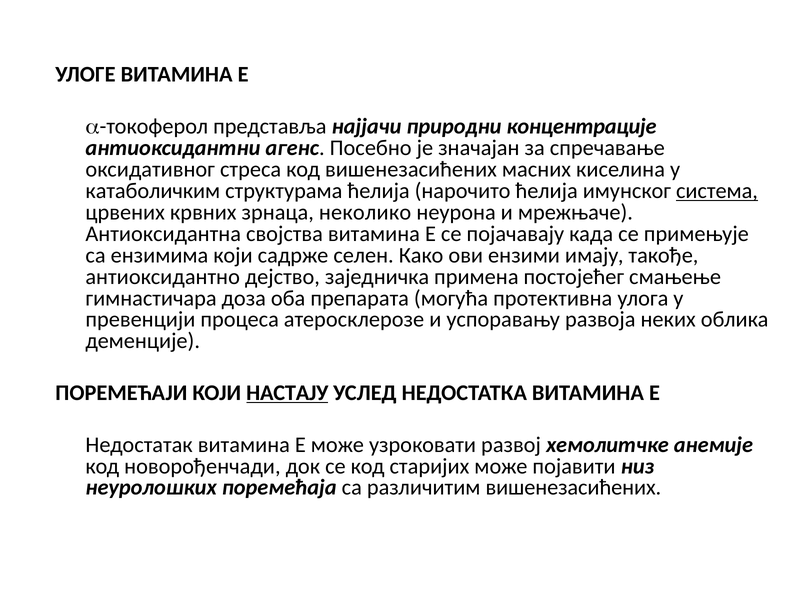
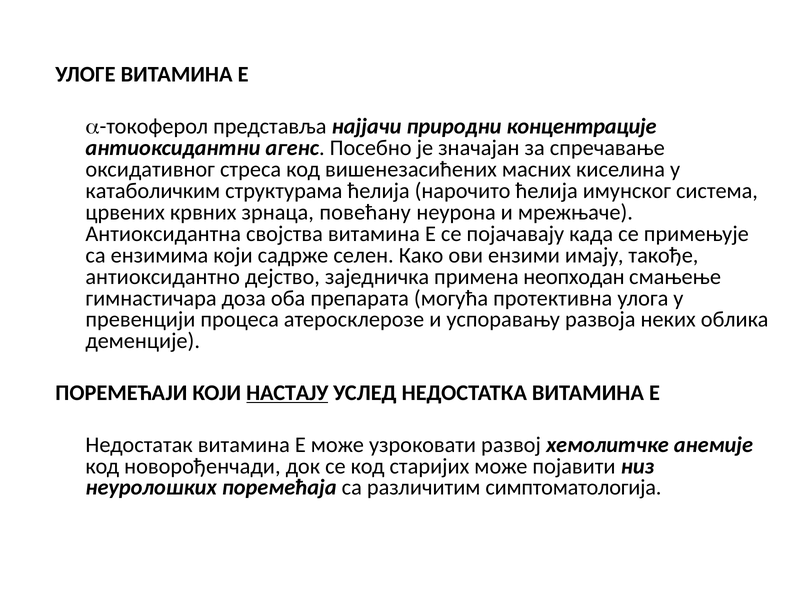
система underline: present -> none (717, 191)
неколико: неколико -> повећану (365, 212)
постојећег: постојећег -> неопходан (574, 277)
различитим вишенезасићених: вишенезасићених -> симптоматологија (573, 488)
